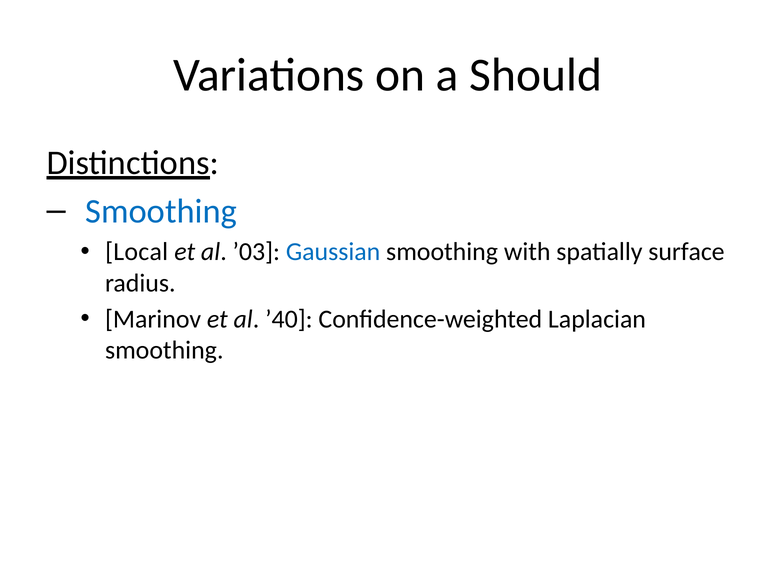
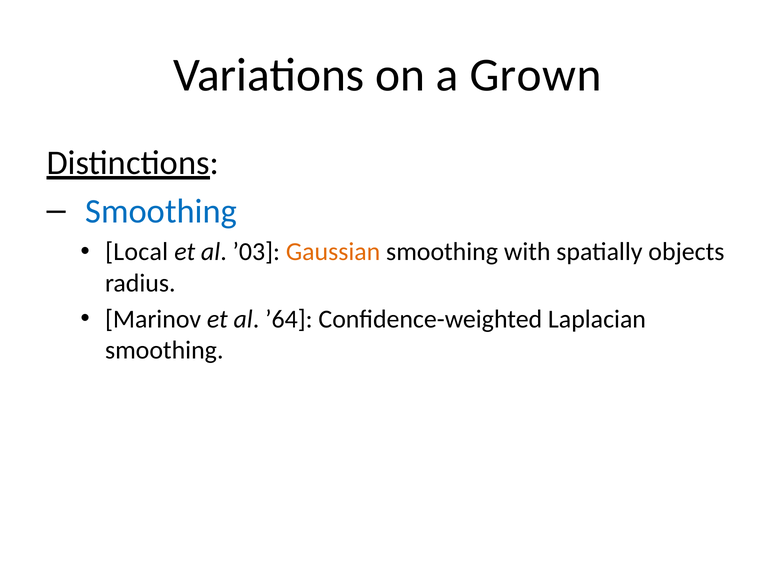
Should: Should -> Grown (536, 75)
Gaussian colour: blue -> orange (333, 252)
surface: surface -> objects (686, 252)
’40: ’40 -> ’64 (289, 319)
